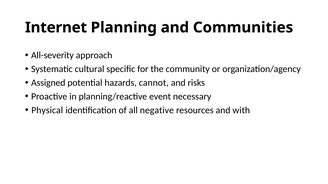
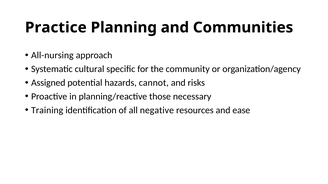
Internet: Internet -> Practice (56, 28)
All-severity: All-severity -> All-nursing (52, 55)
event: event -> those (160, 97)
Physical: Physical -> Training (47, 110)
with: with -> ease (241, 110)
